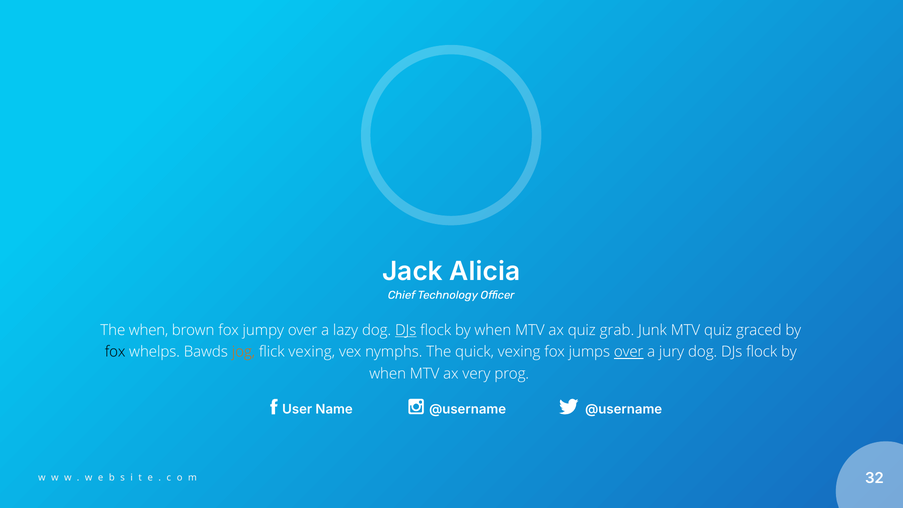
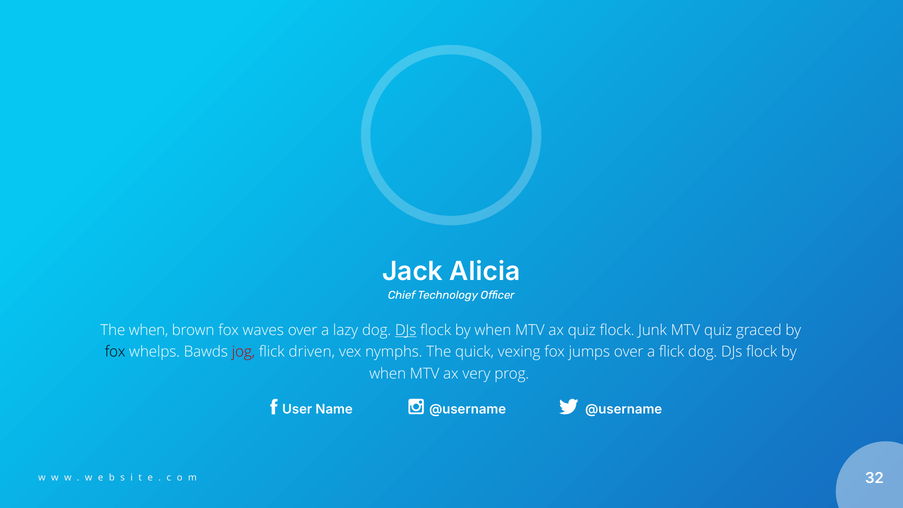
jumpy: jumpy -> waves (263, 330)
quiz grab: grab -> flock (617, 330)
jog colour: orange -> red (243, 352)
flick vexing: vexing -> driven (312, 352)
over underline: present -> none (629, 352)
a jury: jury -> flick (672, 352)
